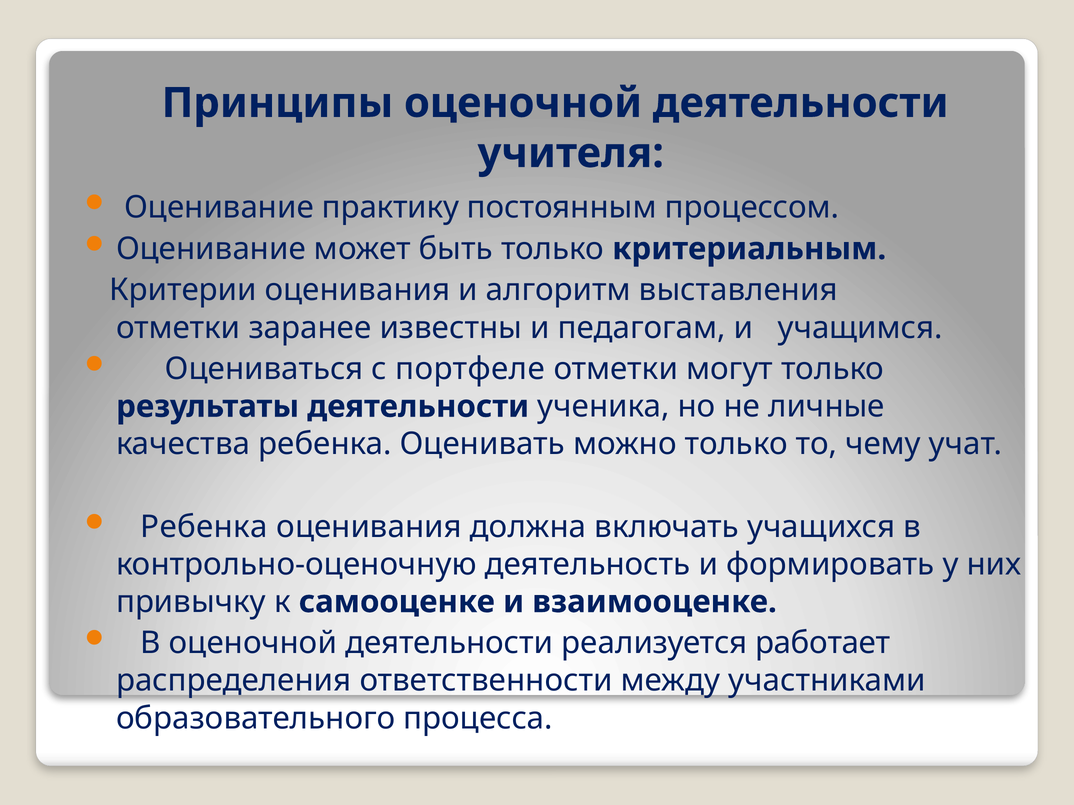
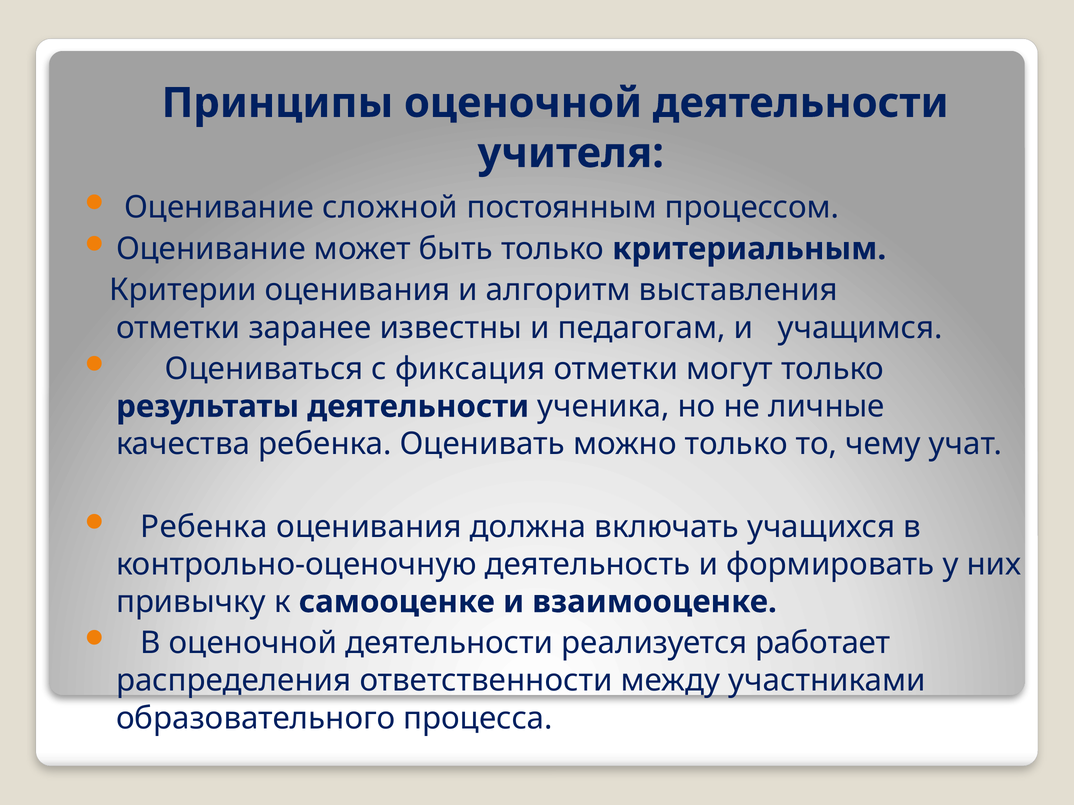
практику: практику -> сложной (390, 208)
портфеле: портфеле -> фиксация (470, 369)
